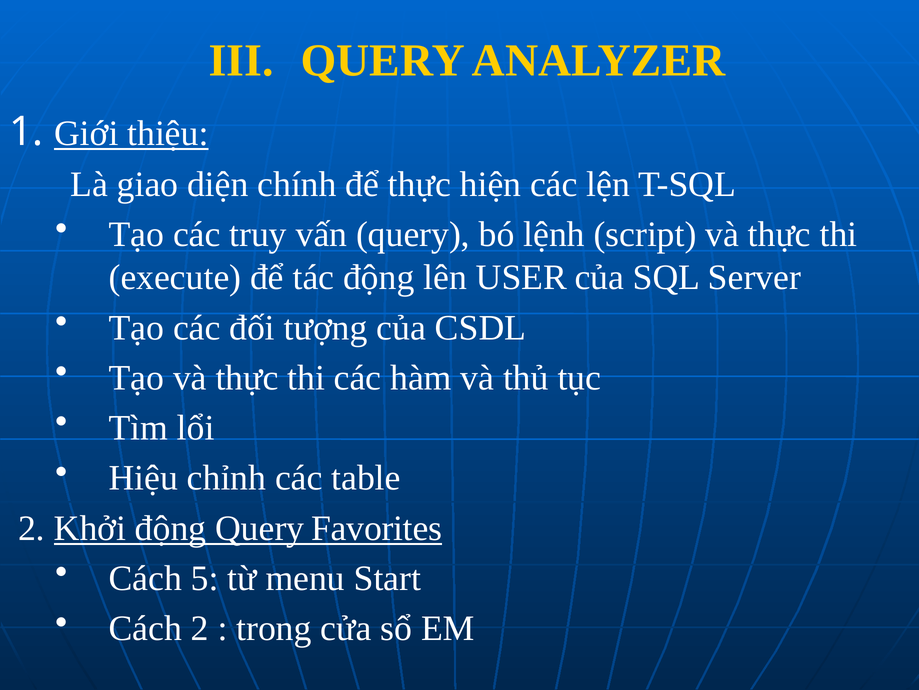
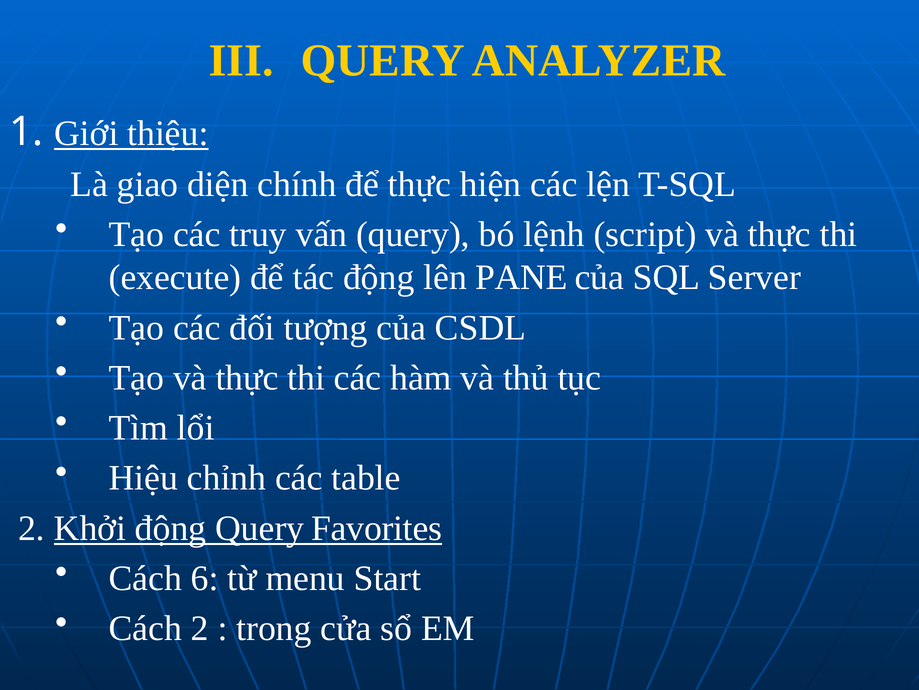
USER: USER -> PANE (522, 277)
5: 5 -> 6 (205, 578)
